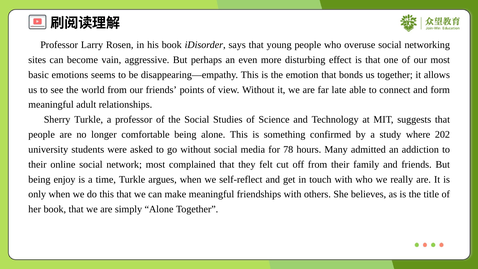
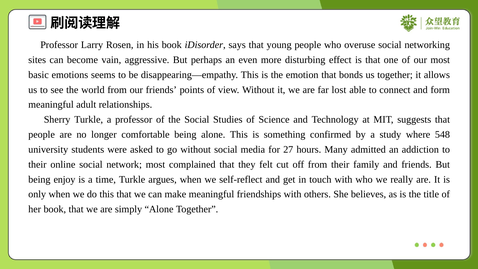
late: late -> lost (339, 90)
202: 202 -> 548 (442, 135)
78: 78 -> 27 (288, 149)
